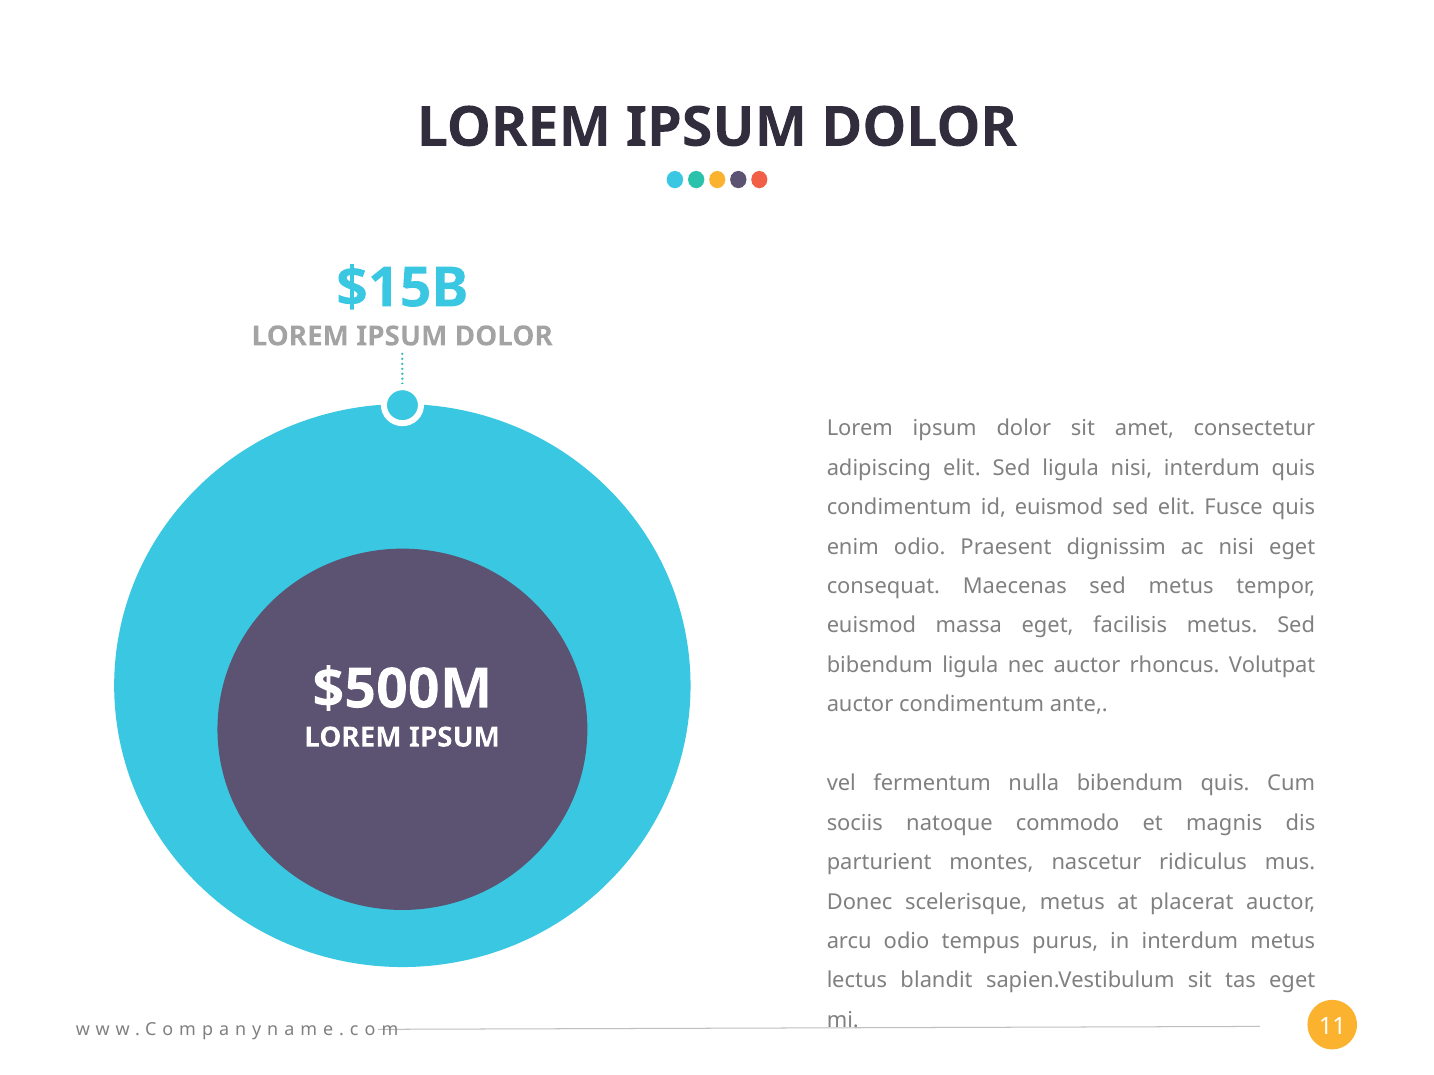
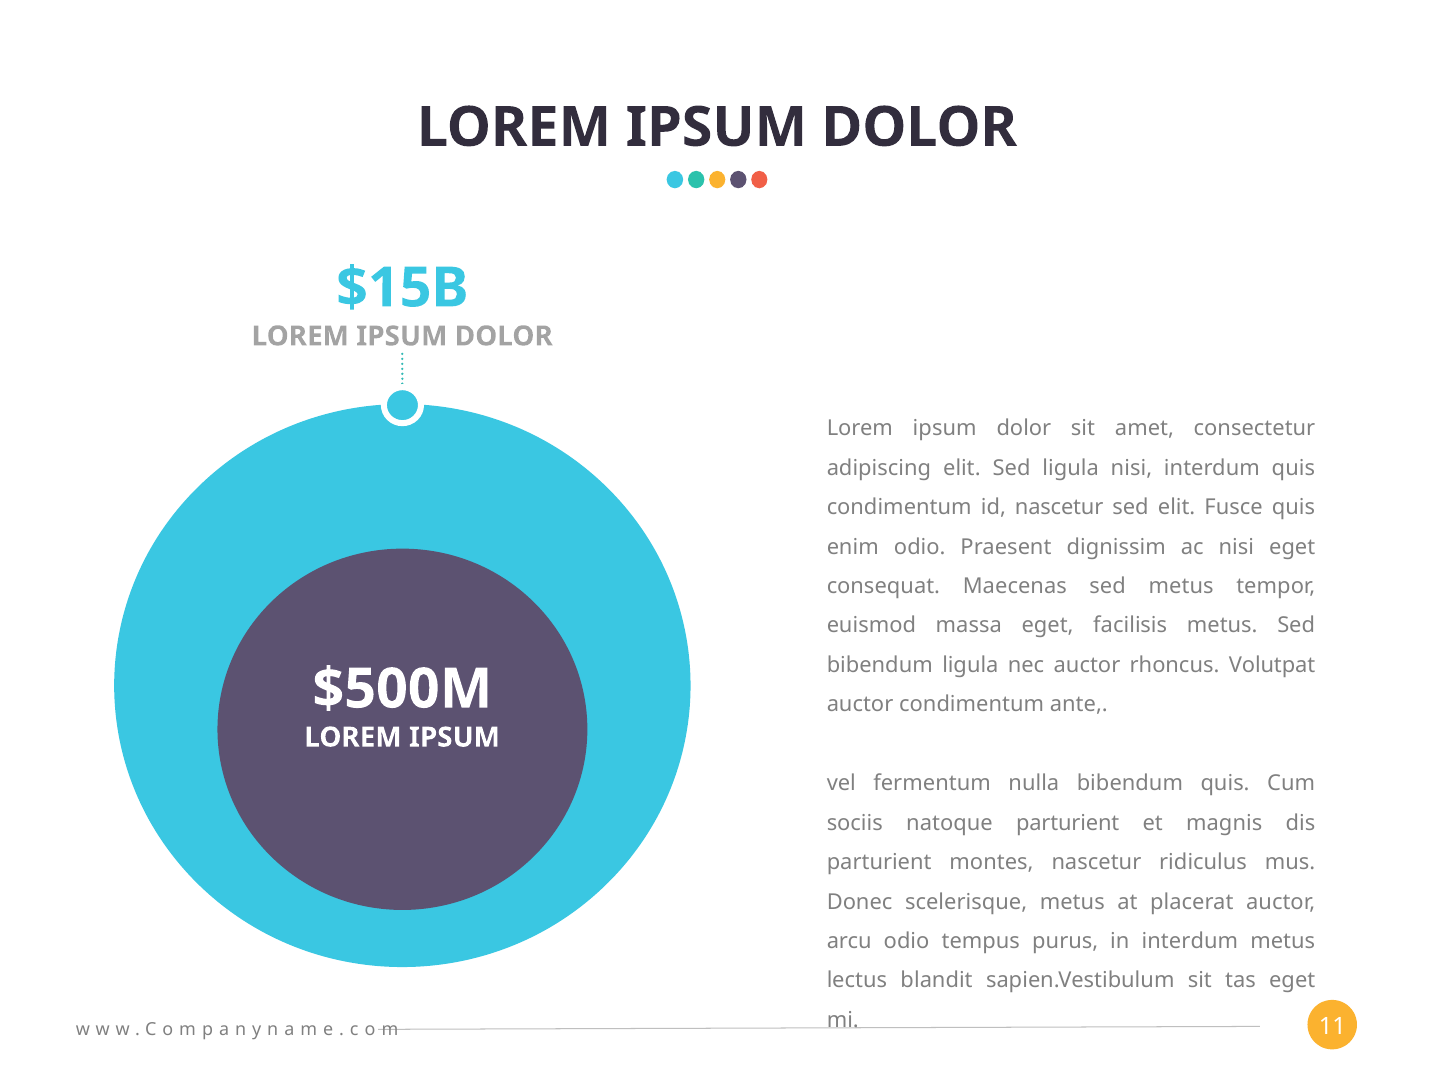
id euismod: euismod -> nascetur (1059, 508)
natoque commodo: commodo -> parturient (1068, 823)
